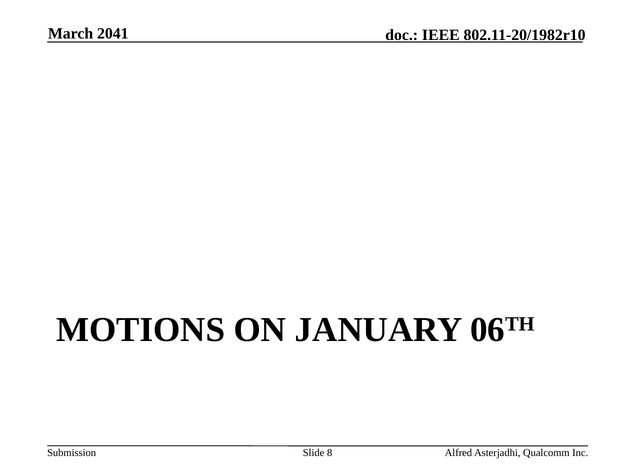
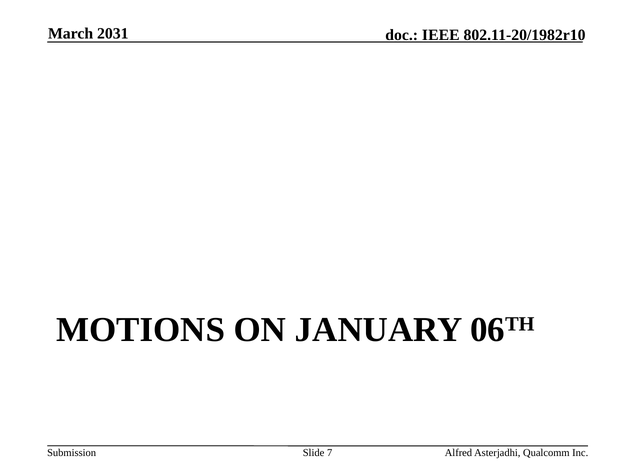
2041: 2041 -> 2031 (113, 33)
8: 8 -> 7 (330, 453)
